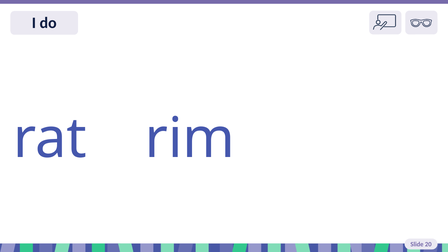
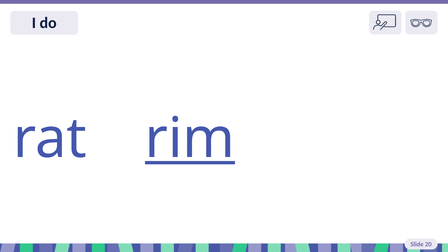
rim underline: none -> present (190, 139)
